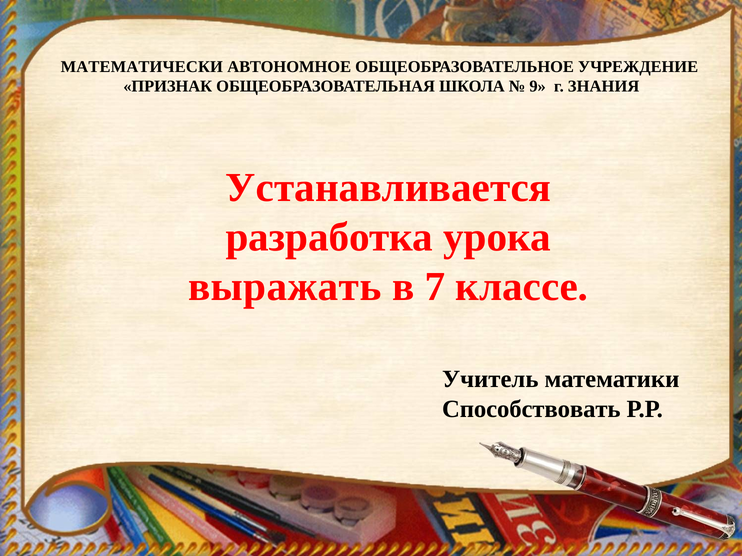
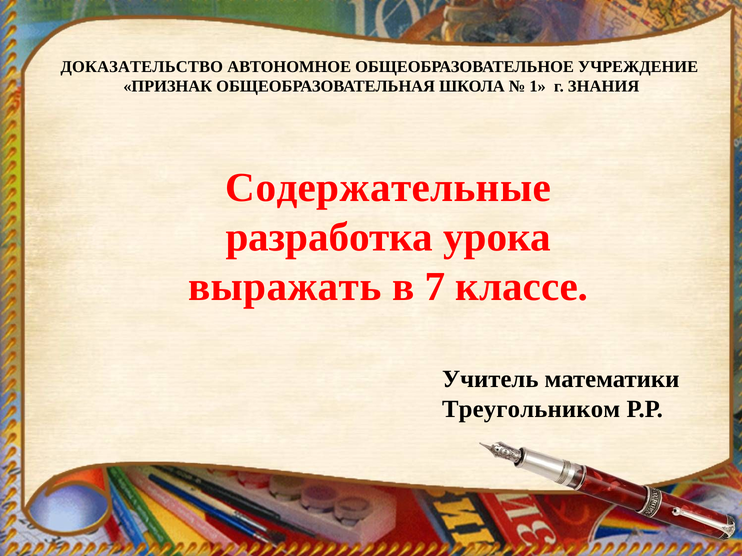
МАТЕМАТИЧЕСКИ: МАТЕМАТИЧЕСКИ -> ДОКАЗАТЕЛЬСТВО (142, 67)
9: 9 -> 1 (538, 87)
Устанавливается: Устанавливается -> Содержательные (388, 188)
Способствовать: Способствовать -> Треугольником (531, 409)
